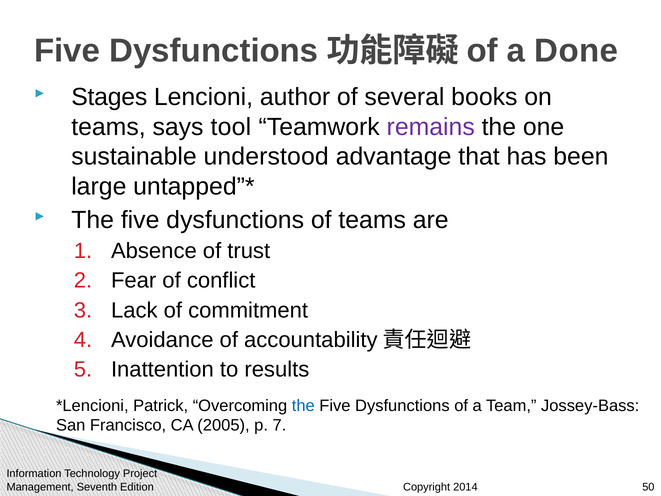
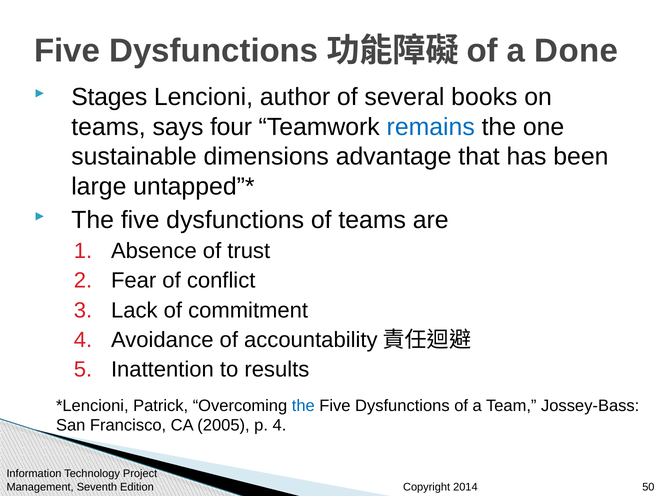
tool: tool -> four (231, 127)
remains colour: purple -> blue (431, 127)
understood: understood -> dimensions (266, 157)
p 7: 7 -> 4 (279, 425)
